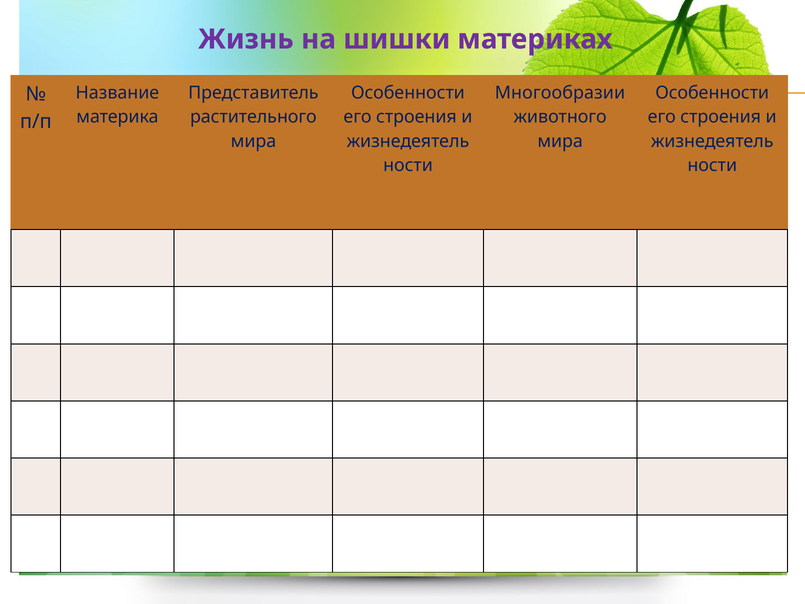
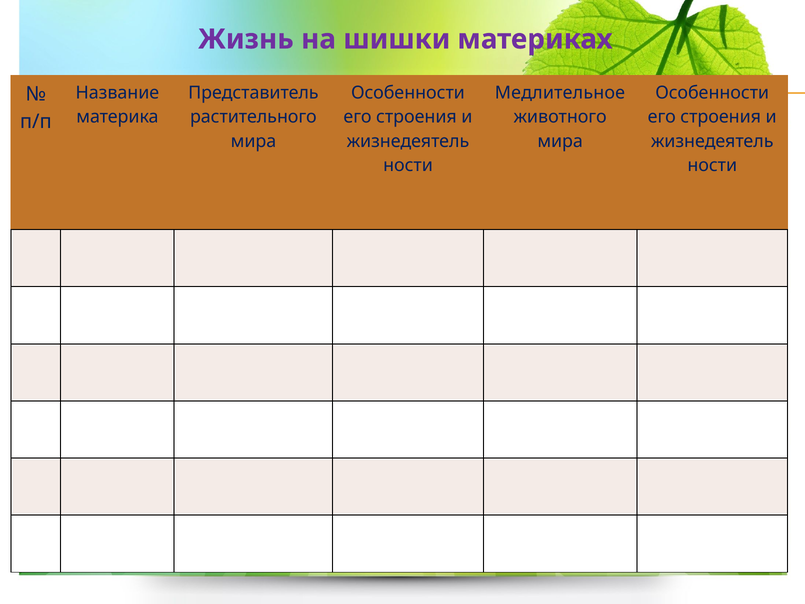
Многообразии: Многообразии -> Медлительное (560, 93)
